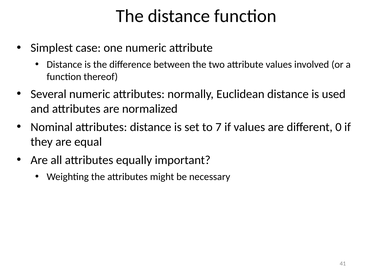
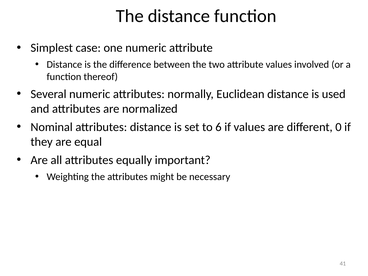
7: 7 -> 6 (218, 127)
